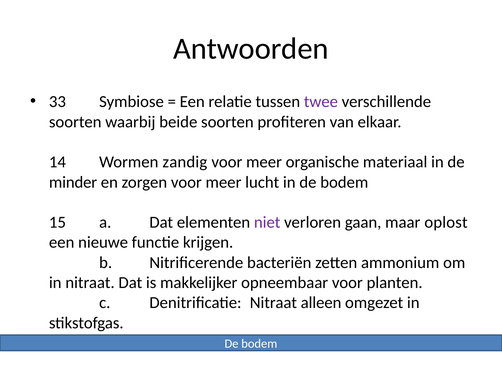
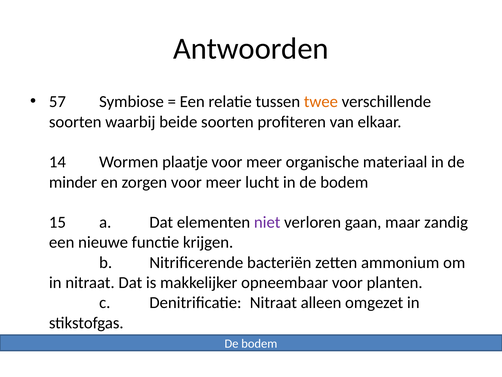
33: 33 -> 57 (57, 102)
twee colour: purple -> orange (321, 102)
zandig: zandig -> plaatje (185, 162)
oplost: oplost -> zandig (446, 222)
